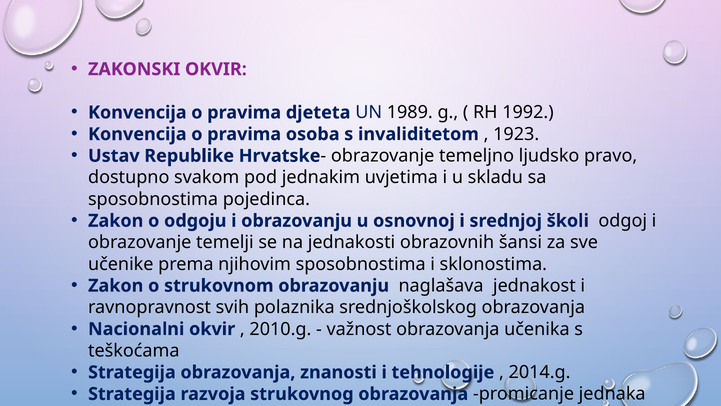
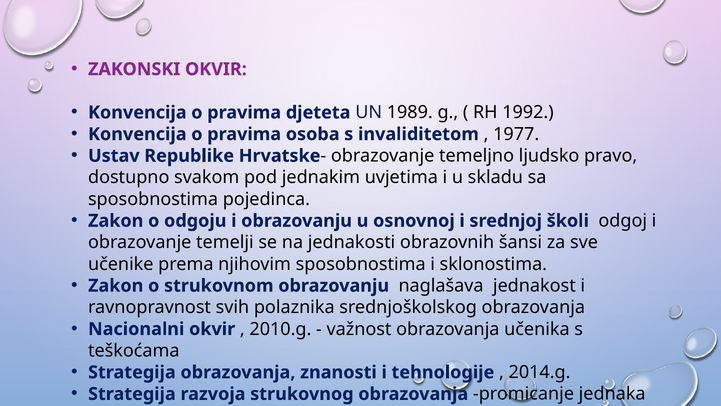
1923: 1923 -> 1977 (516, 134)
